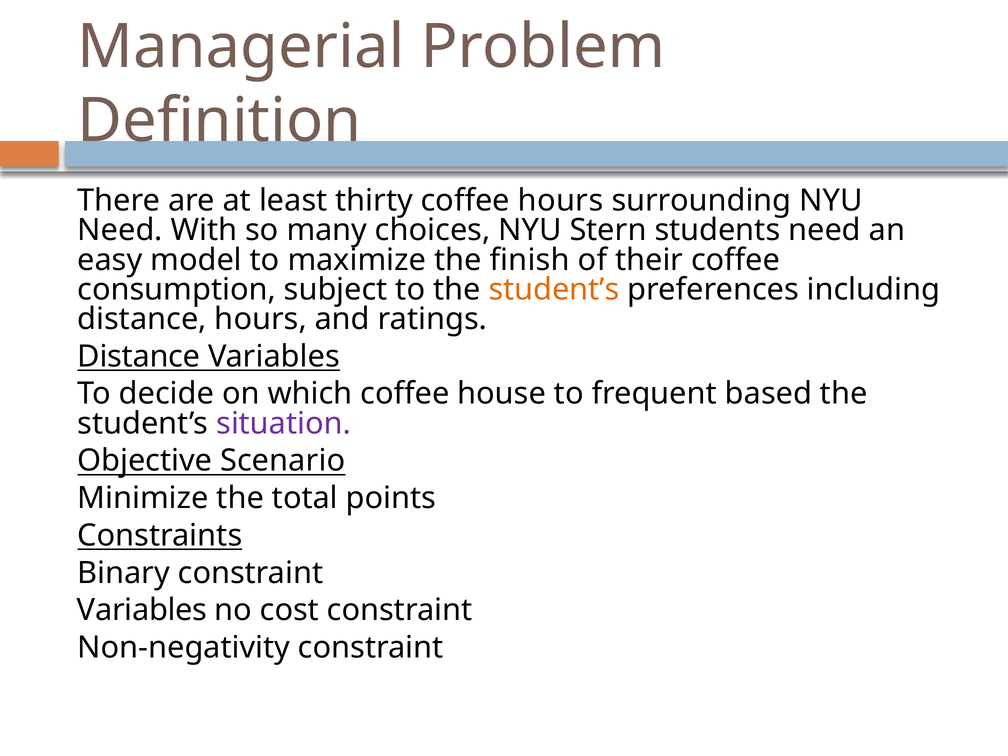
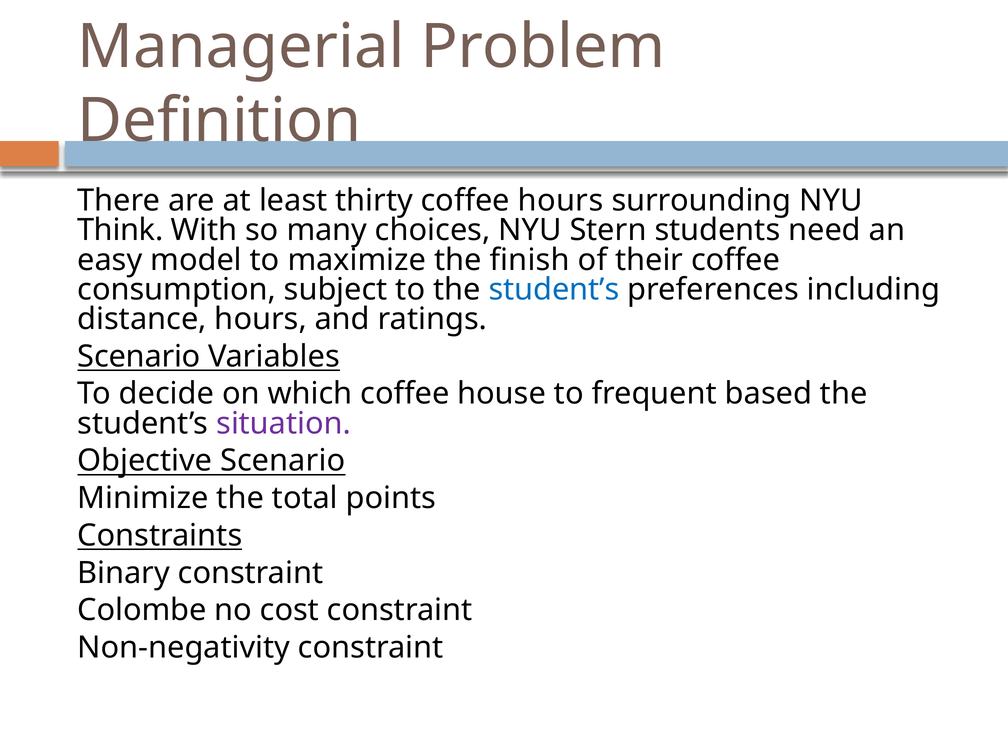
Need: Need -> Think (120, 230)
student’s colour: orange -> blue (554, 289)
Distance: Distance -> Scenario (139, 356)
Variables: Variables -> Colombe (142, 610)
